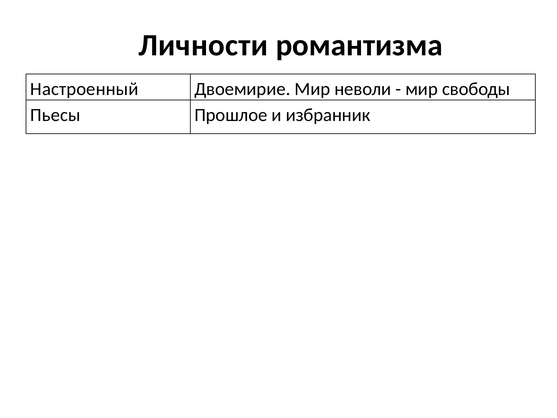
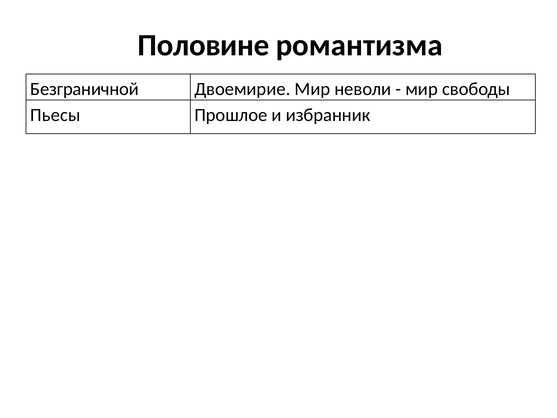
Личности: Личности -> Половине (203, 45)
Настроенный: Настроенный -> Безграничной (85, 89)
